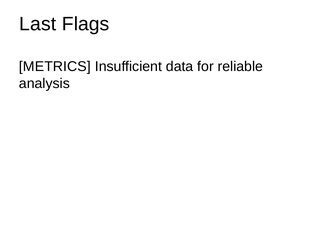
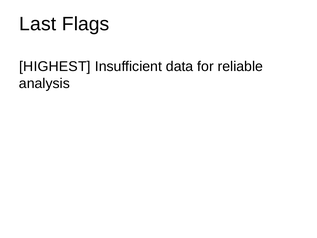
METRICS: METRICS -> HIGHEST (55, 66)
